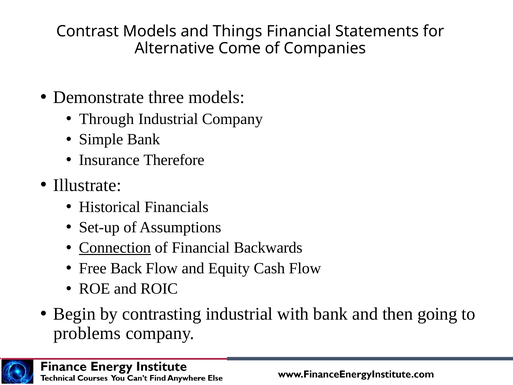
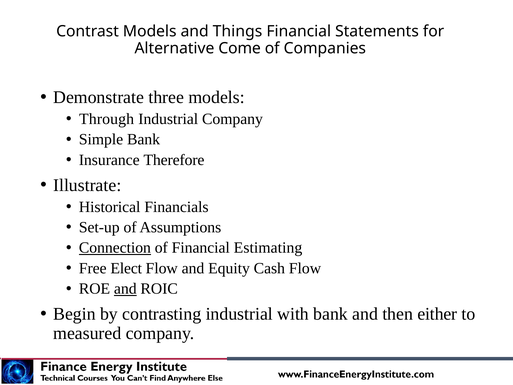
Backwards: Backwards -> Estimating (268, 248)
Back: Back -> Elect (126, 268)
and underline: none -> present (125, 289)
going: going -> either (437, 314)
problems: problems -> measured (87, 333)
